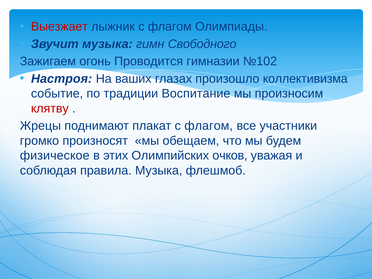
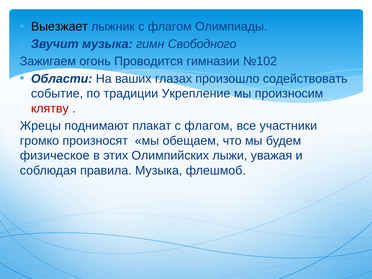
Выезжает colour: red -> black (59, 27)
Настроя: Настроя -> Области (62, 79)
коллективизма: коллективизма -> содействовать (305, 79)
Воспитание: Воспитание -> Укрепление (196, 94)
очков: очков -> лыжи (230, 156)
